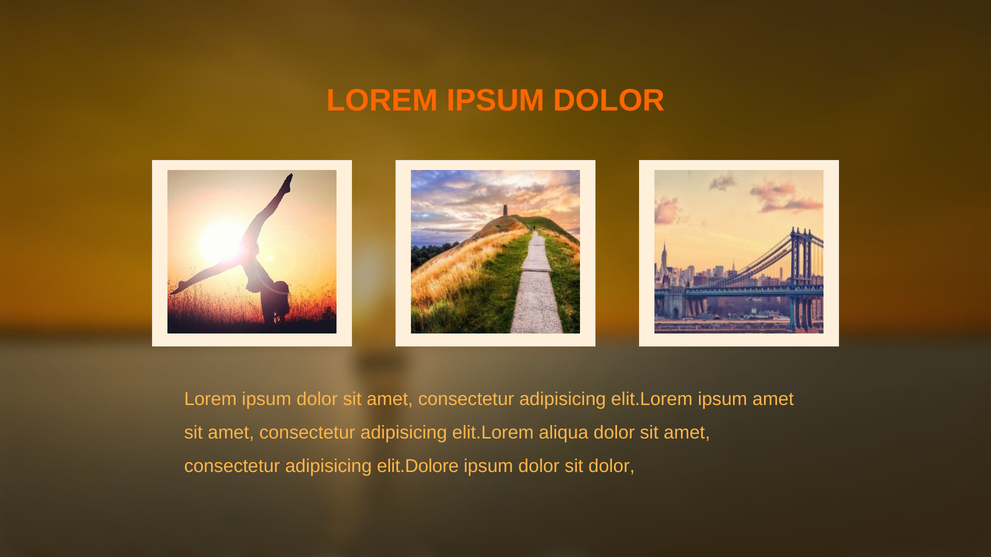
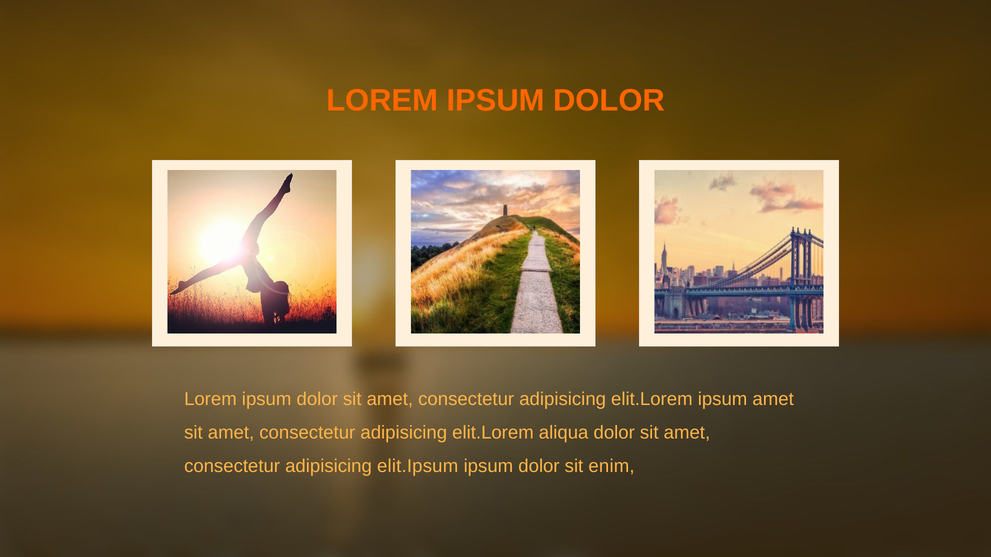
elit.Dolore: elit.Dolore -> elit.Ipsum (418, 466)
sit dolor: dolor -> enim (612, 466)
